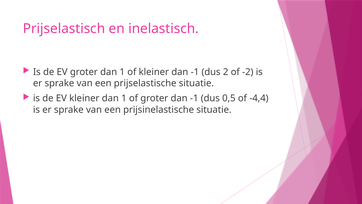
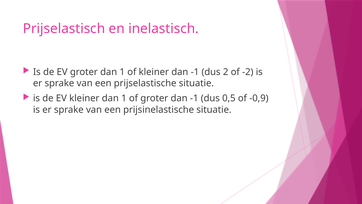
-4,4: -4,4 -> -0,9 (259, 98)
